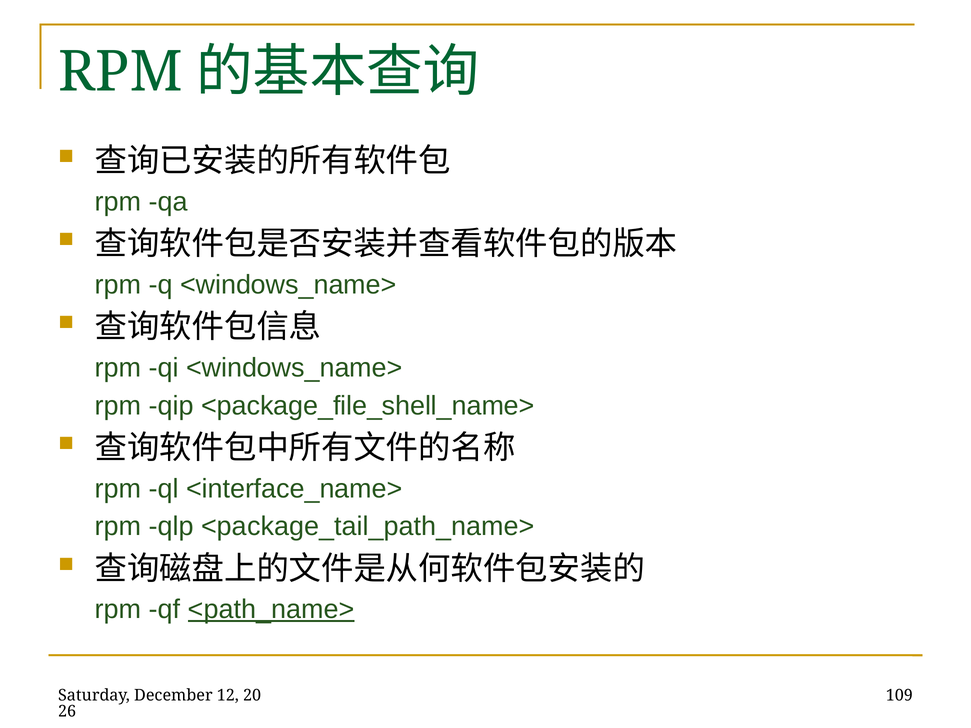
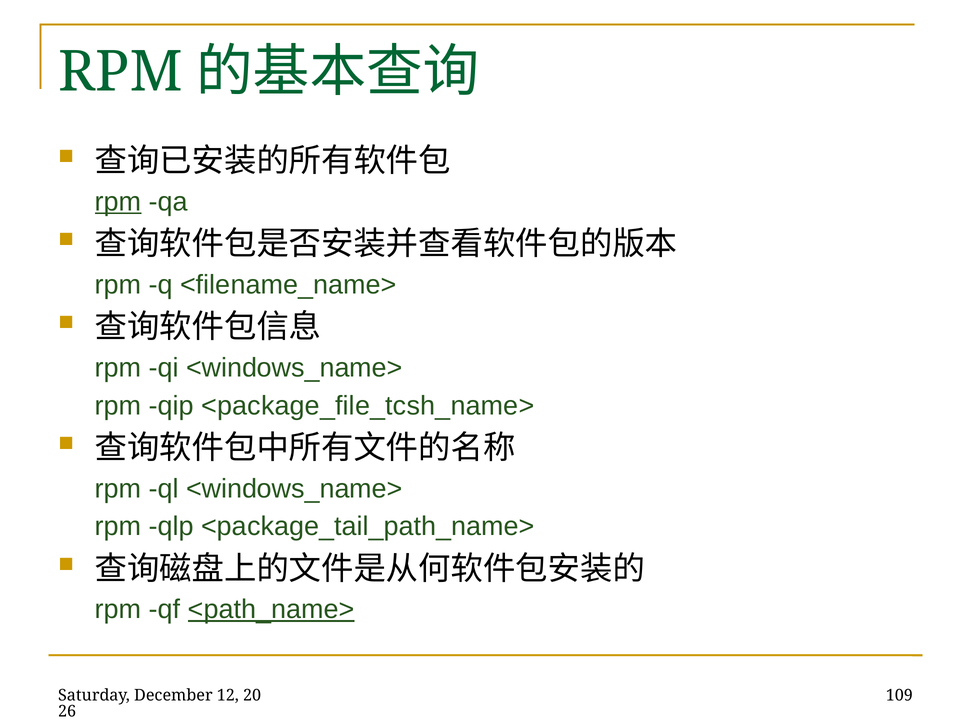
rpm underline: none -> present (118, 202)
q <windows_name>: <windows_name> -> <filename_name> (288, 285)
<package_file_shell_name>: <package_file_shell_name> -> <package_file_tcsh_name> (368, 406)
ql <interface_name>: <interface_name> -> <windows_name> (294, 489)
